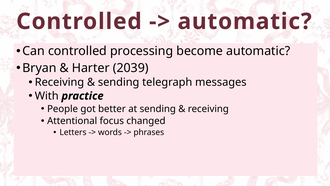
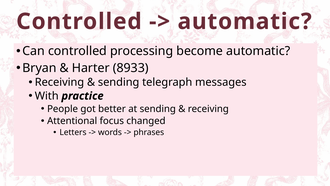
2039: 2039 -> 8933 (131, 68)
